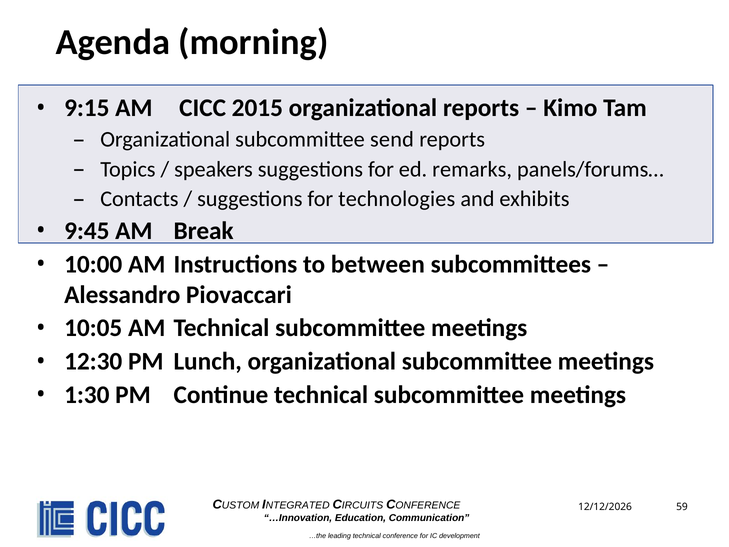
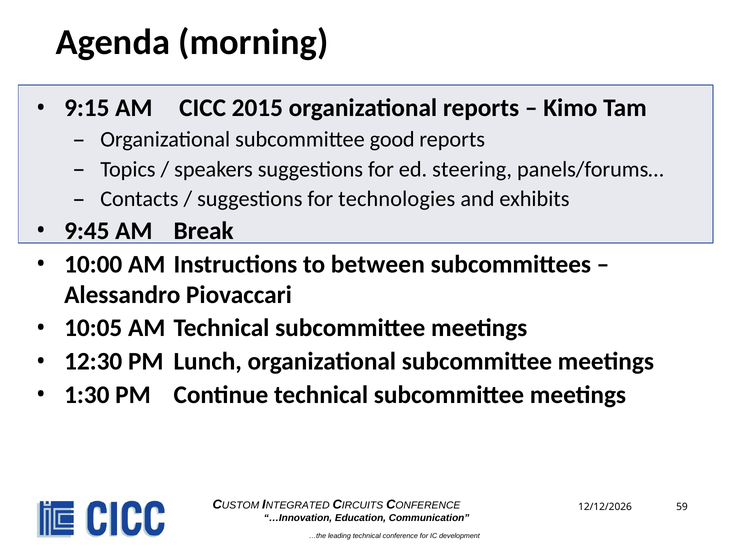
send: send -> good (392, 139)
remarks: remarks -> steering (472, 169)
